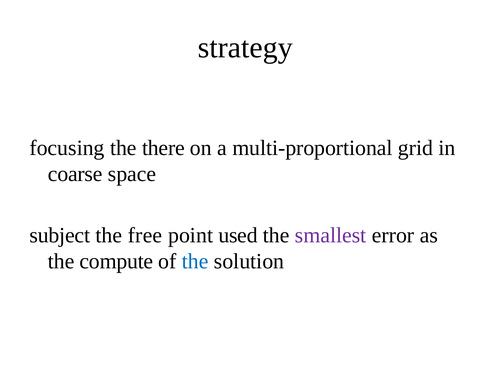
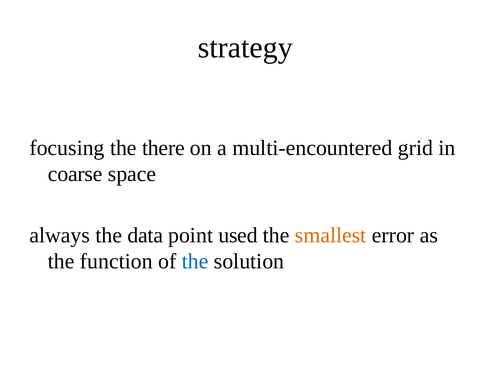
multi-proportional: multi-proportional -> multi-encountered (312, 148)
subject: subject -> always (60, 235)
free: free -> data (145, 235)
smallest colour: purple -> orange (331, 235)
compute: compute -> function (116, 262)
